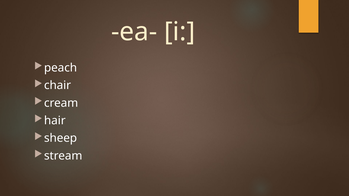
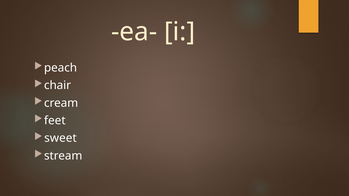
hair: hair -> feet (55, 121)
sheep: sheep -> sweet (60, 138)
